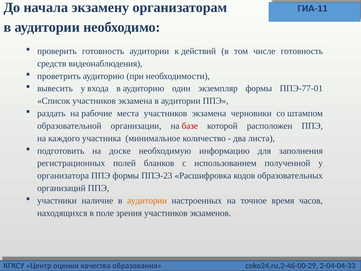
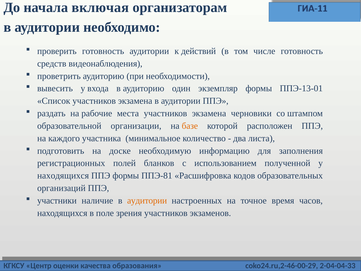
экзамену: экзамену -> включая (100, 7)
ППЭ-77-01: ППЭ-77-01 -> ППЭ-13-01 (301, 88)
базе colour: red -> orange (190, 126)
организатора: организатора -> находящихся (63, 176)
ППЭ-23: ППЭ-23 -> ППЭ-81 (157, 176)
